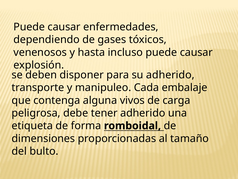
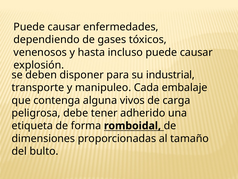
su adherido: adherido -> industrial (170, 75)
